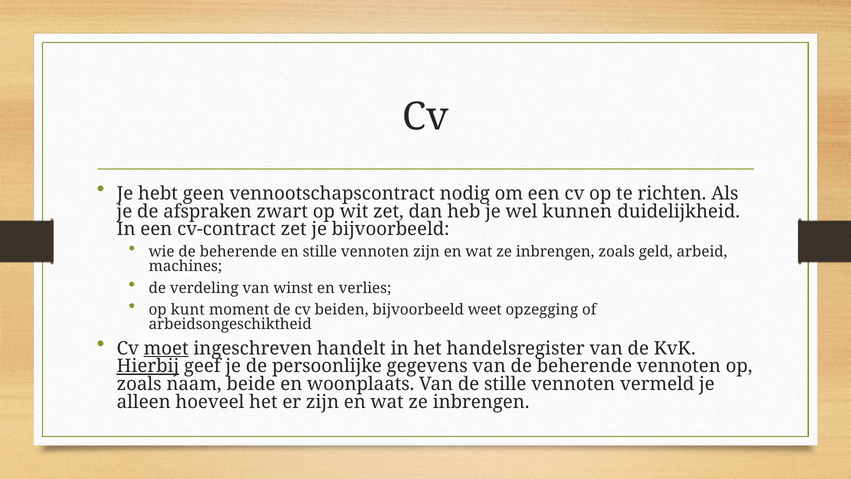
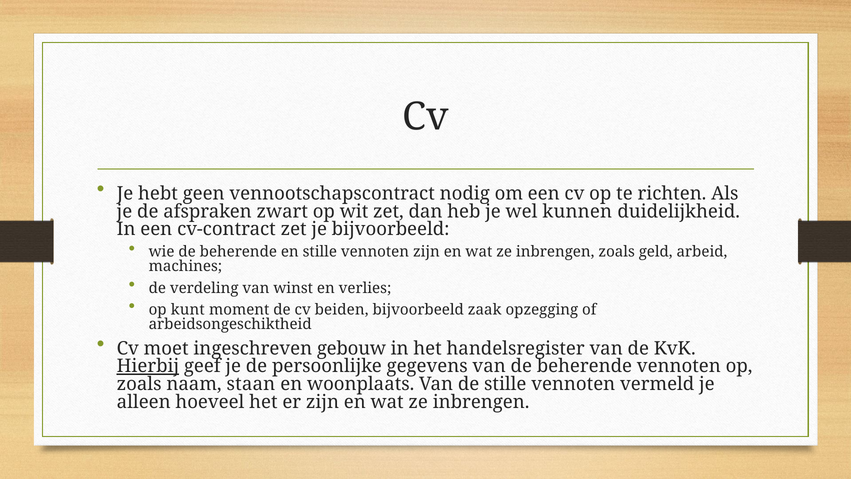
weet: weet -> zaak (485, 309)
moet underline: present -> none (166, 348)
handelt: handelt -> gebouw (351, 348)
beide: beide -> staan (251, 384)
